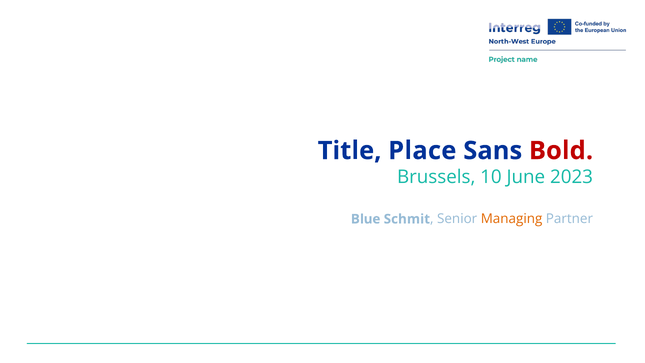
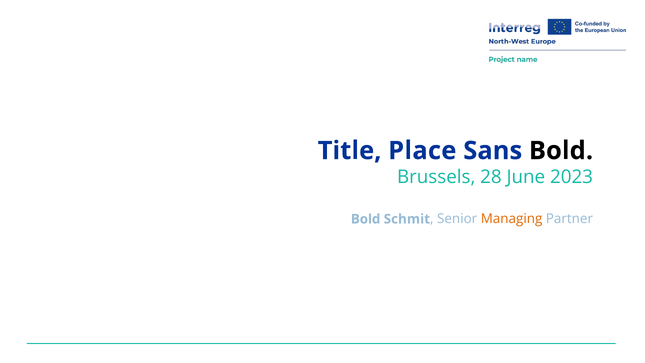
Bold colour: red -> black (561, 151)
10: 10 -> 28 (491, 177)
Blue: Blue -> Bold (366, 219)
